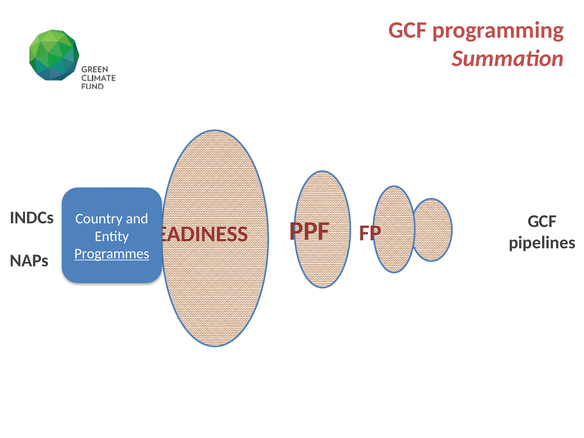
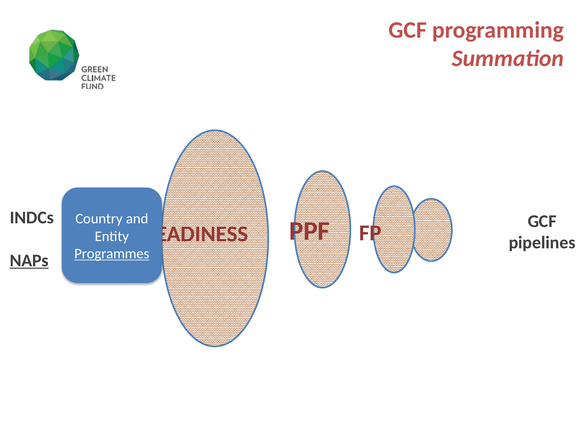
NAPs underline: none -> present (29, 260)
